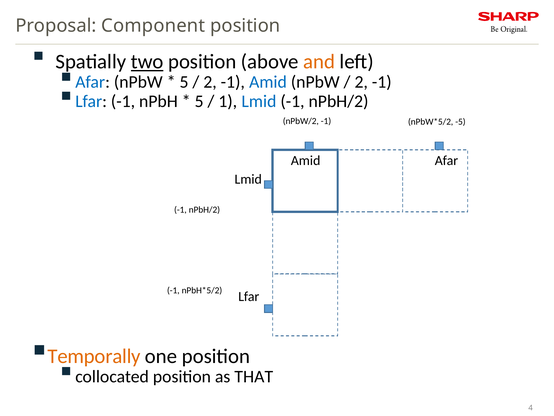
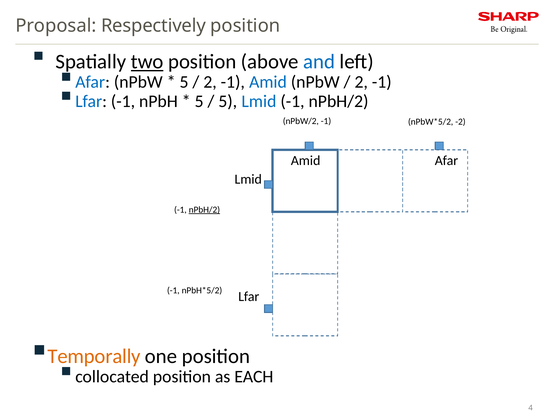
Component: Component -> Respectively (153, 26)
and colour: orange -> blue (319, 62)
1: 1 -> 5 (228, 101)
-5: -5 -> -2 (460, 122)
nPbH/2 underline: none -> present (204, 209)
THAT: THAT -> EACH (254, 376)
